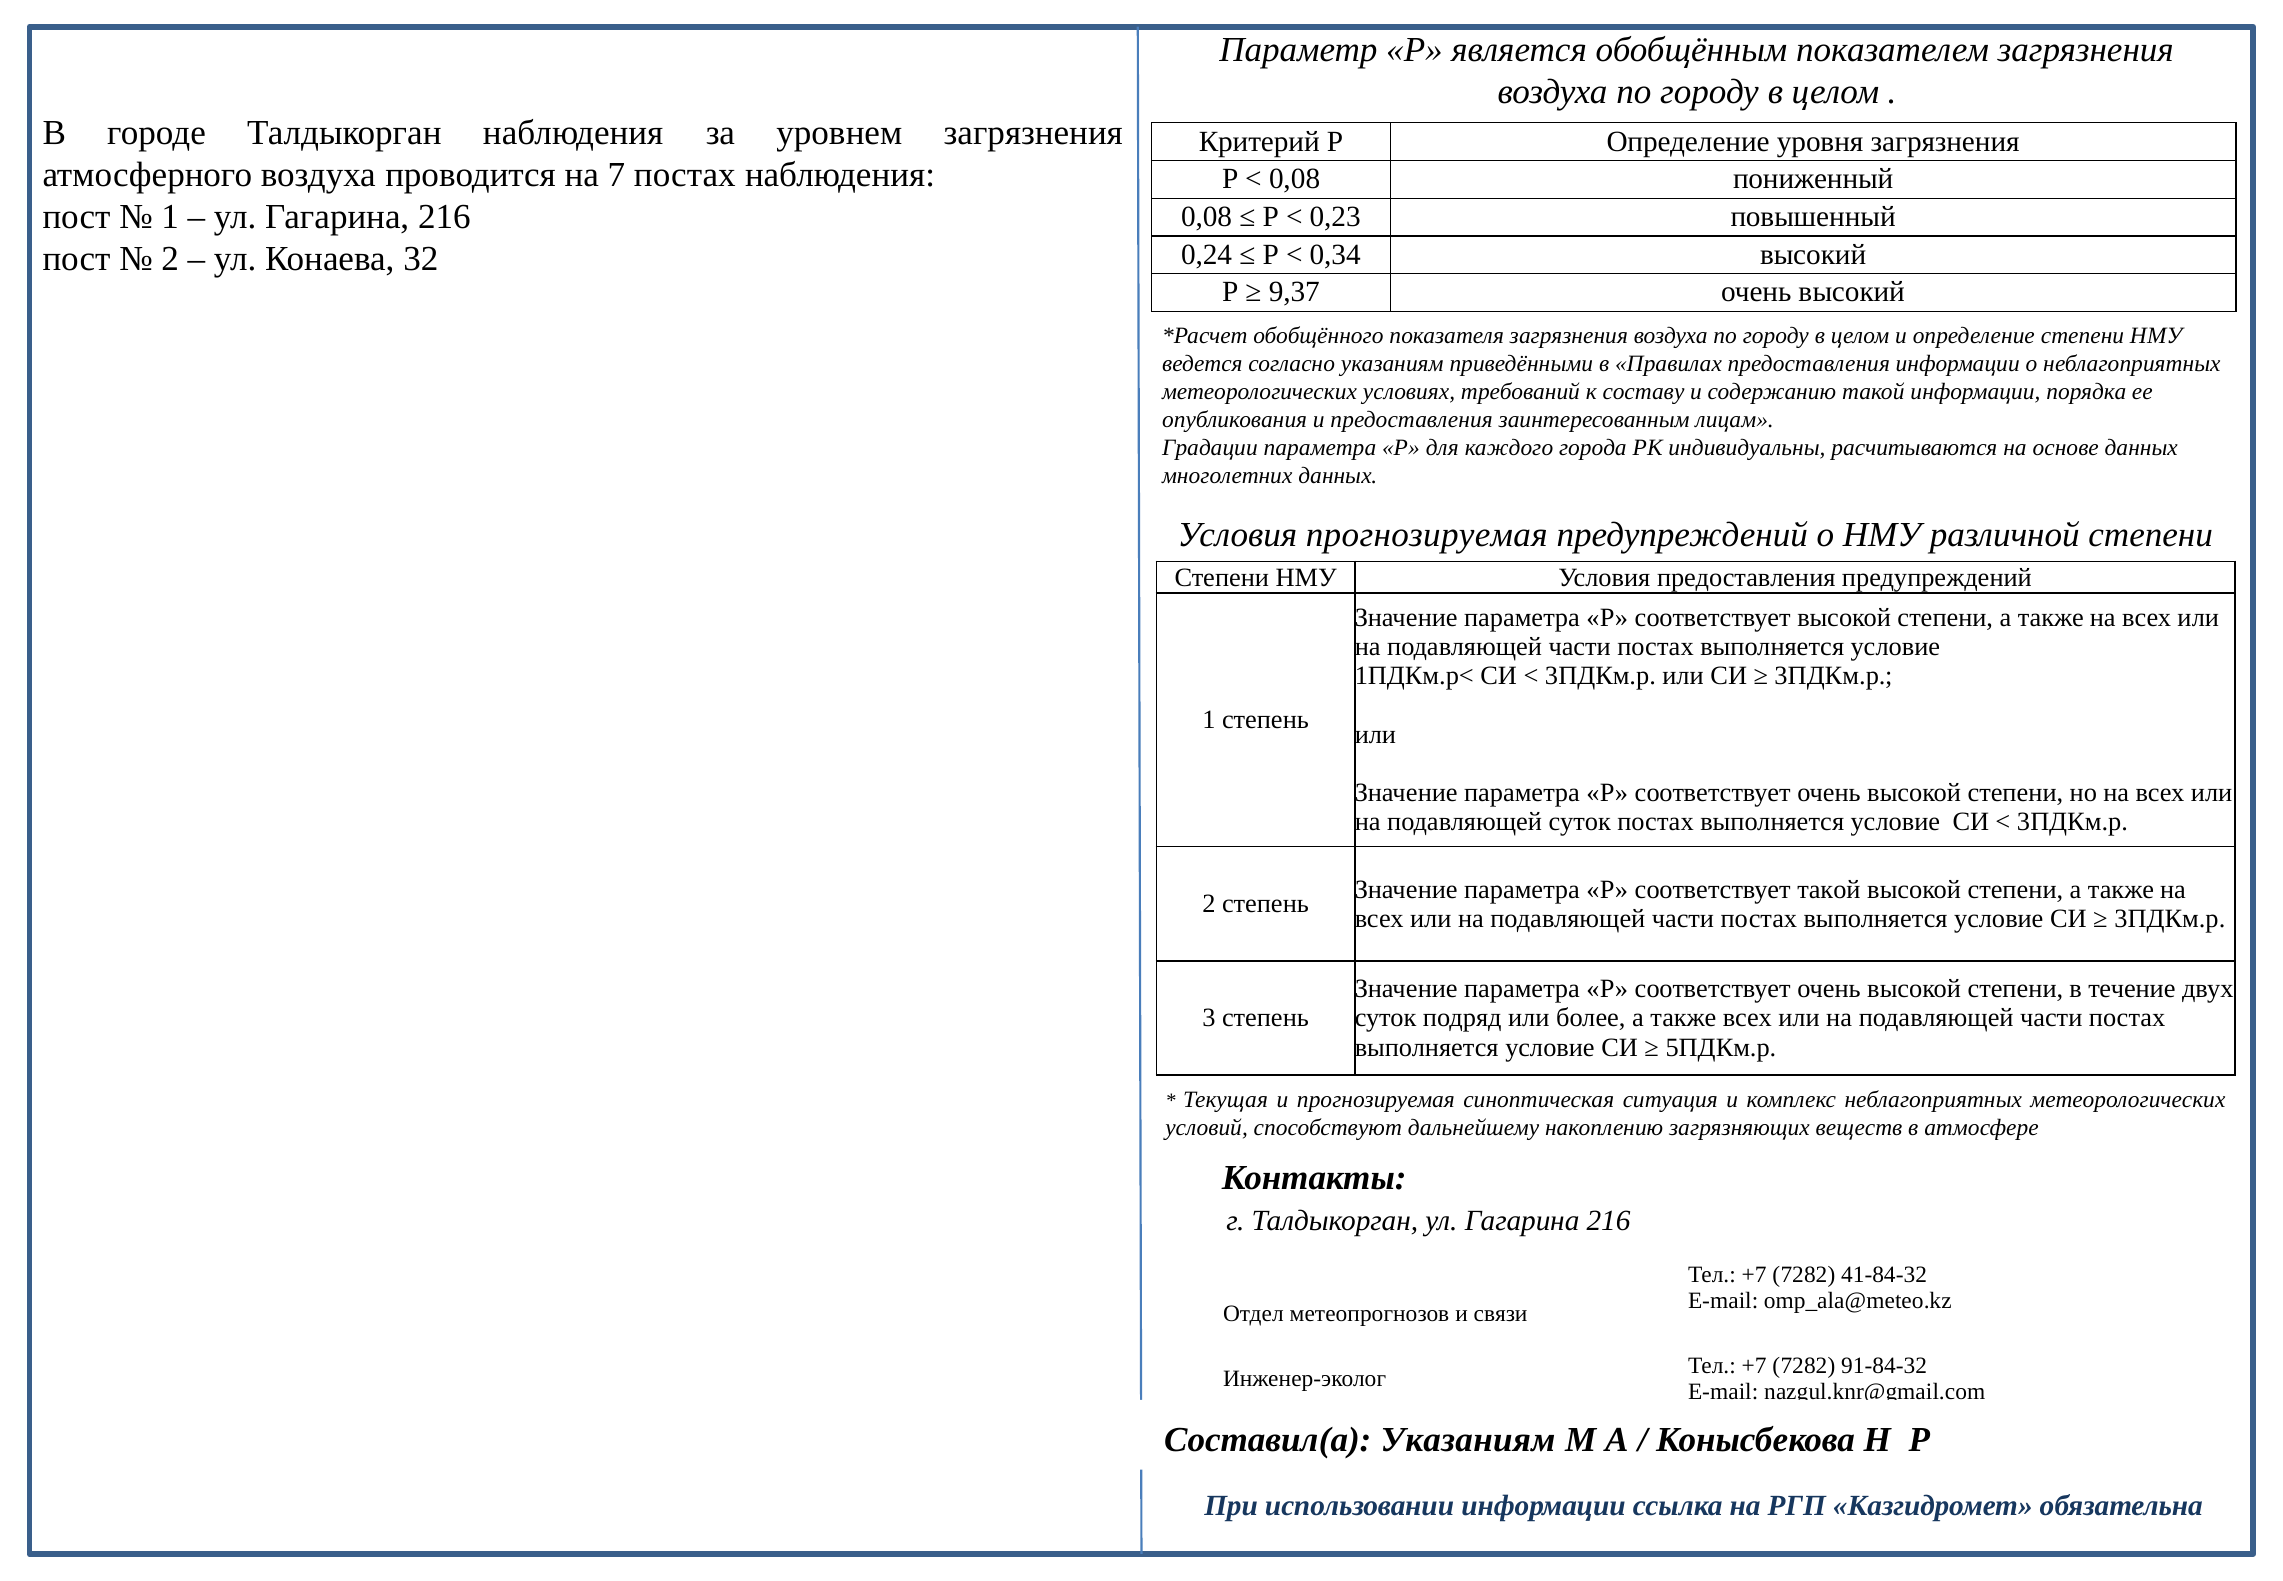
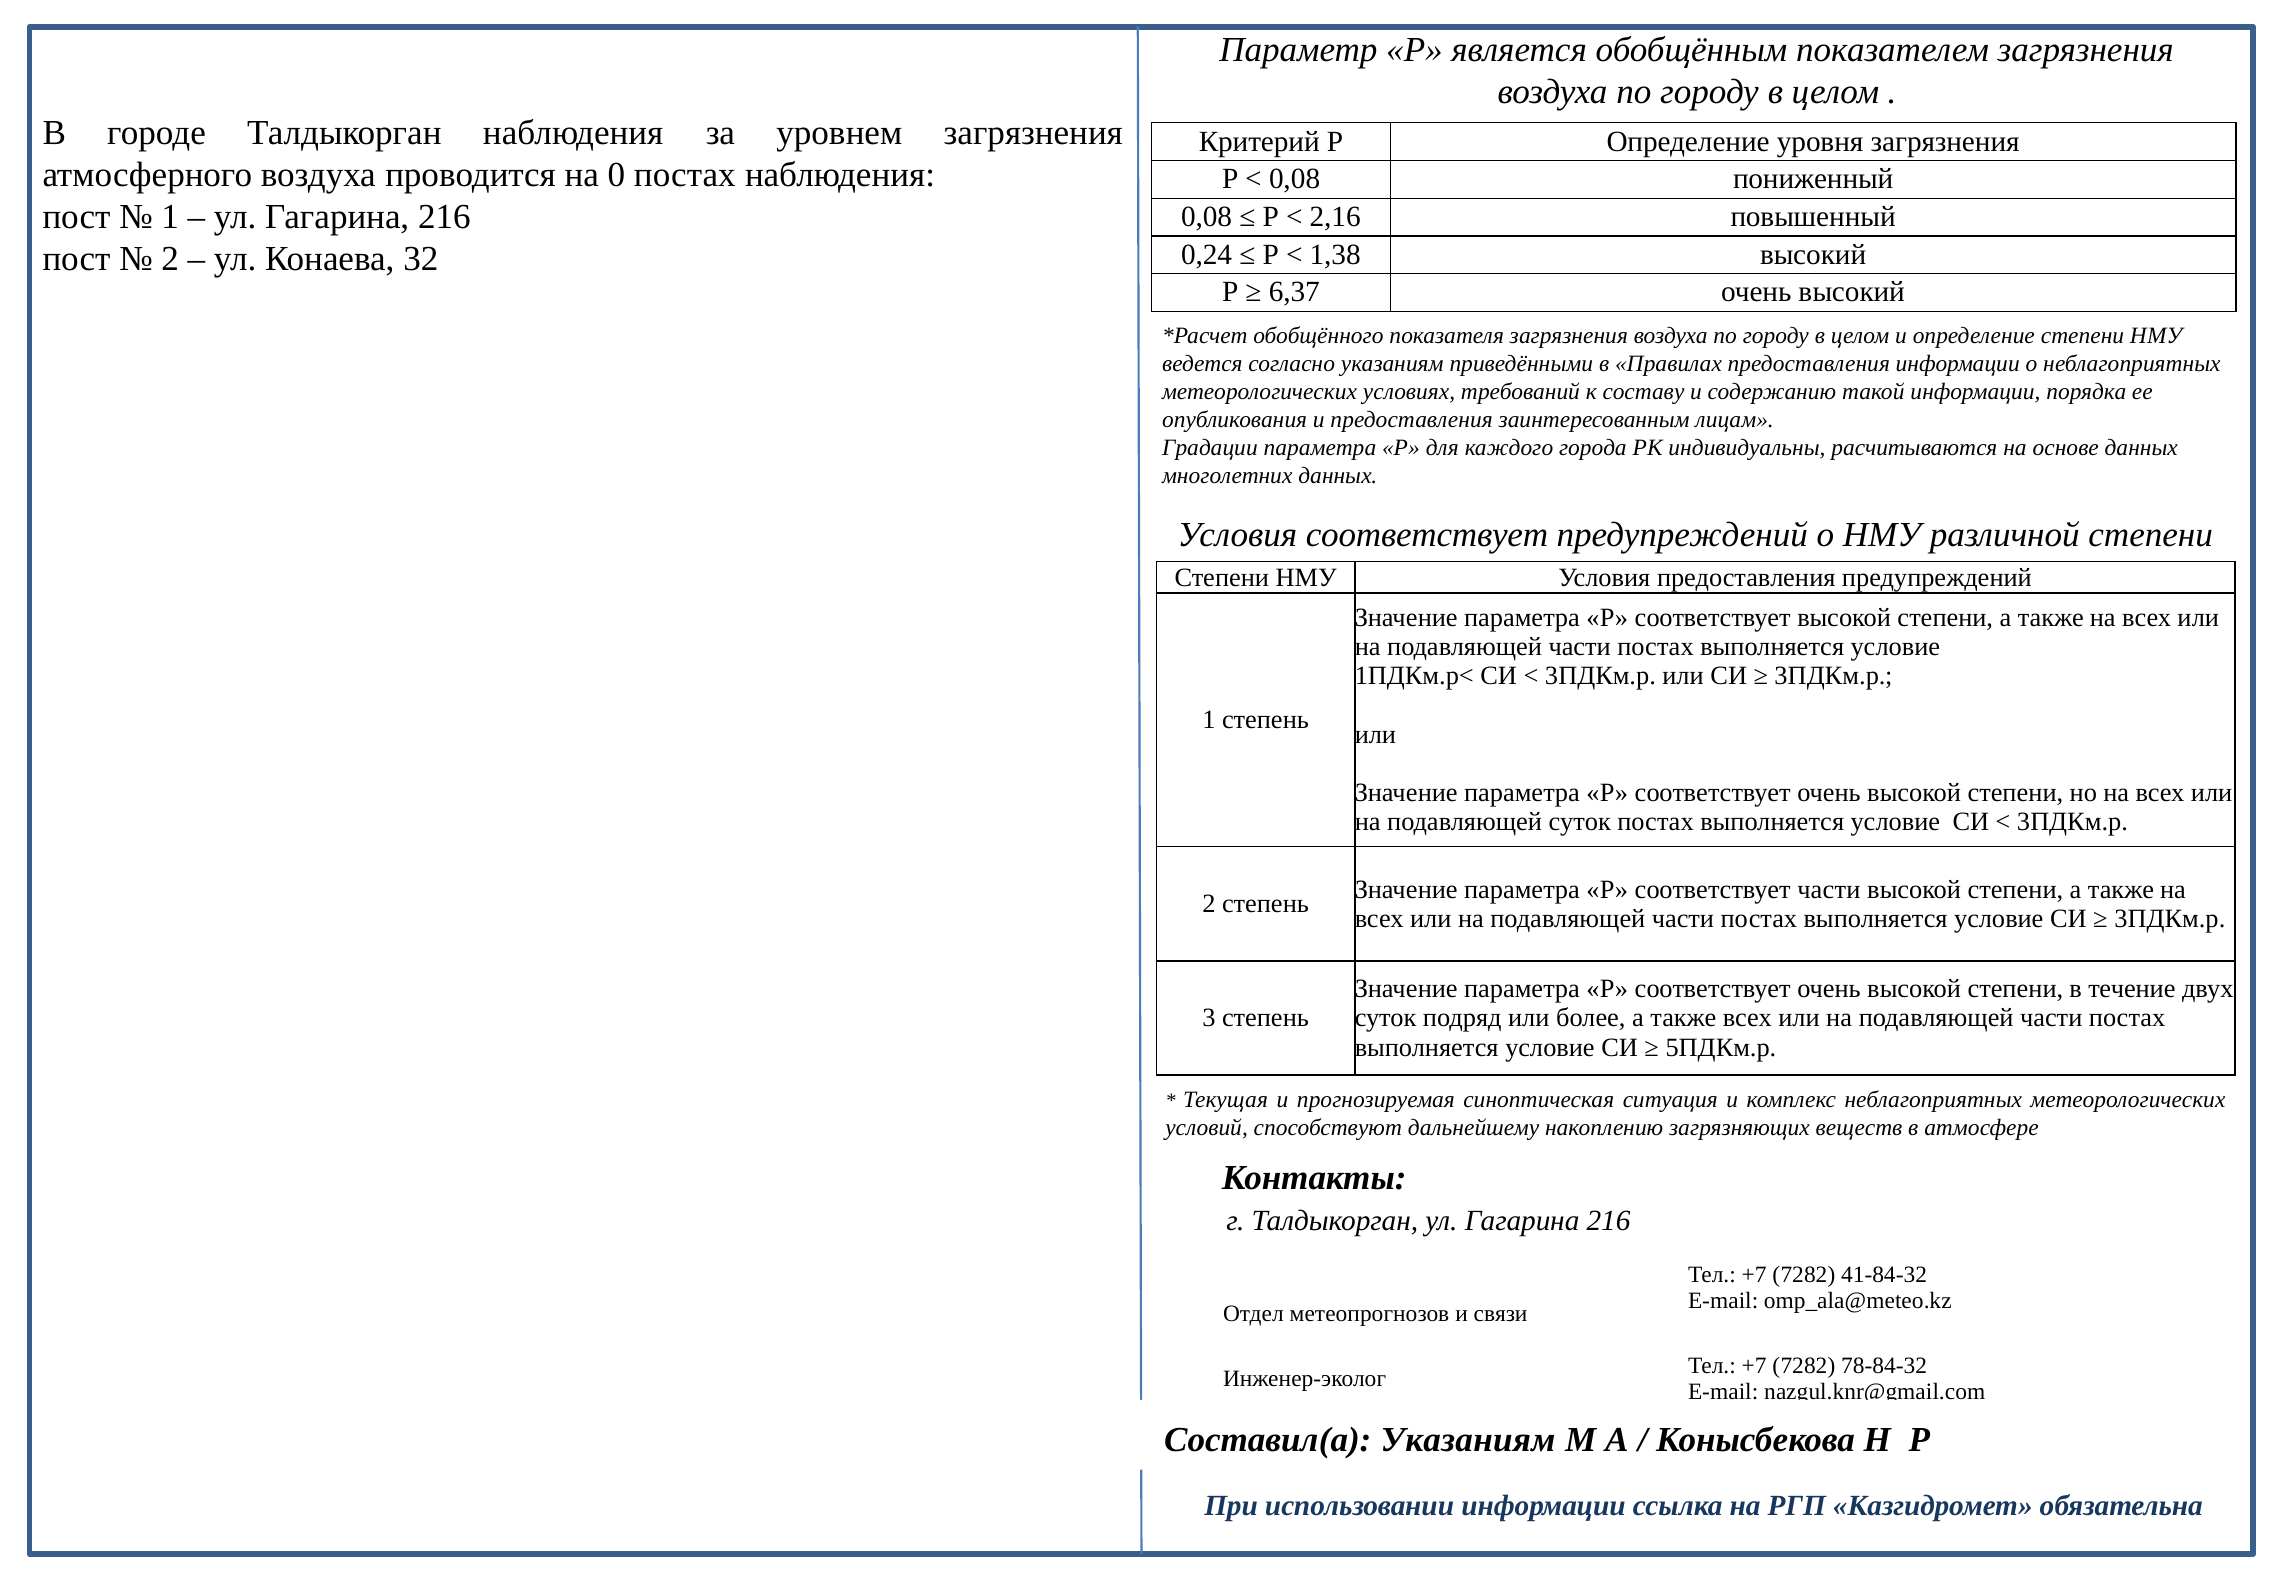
7: 7 -> 0 (616, 175)
0,23: 0,23 -> 2,16 (1335, 217)
0,34: 0,34 -> 1,38 (1335, 254)
9,37: 9,37 -> 6,37 (1294, 292)
Условия прогнозируемая: прогнозируемая -> соответствует (1427, 535)
соответствует такой: такой -> части (1829, 889)
91-84-32: 91-84-32 -> 78-84-32 (1884, 1365)
